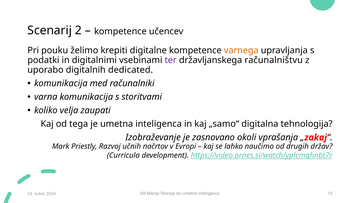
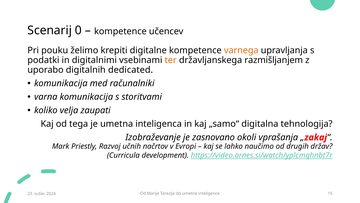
2: 2 -> 0 (78, 30)
ter colour: purple -> orange (171, 60)
računalništvu: računalništvu -> razmišljanjem (274, 60)
